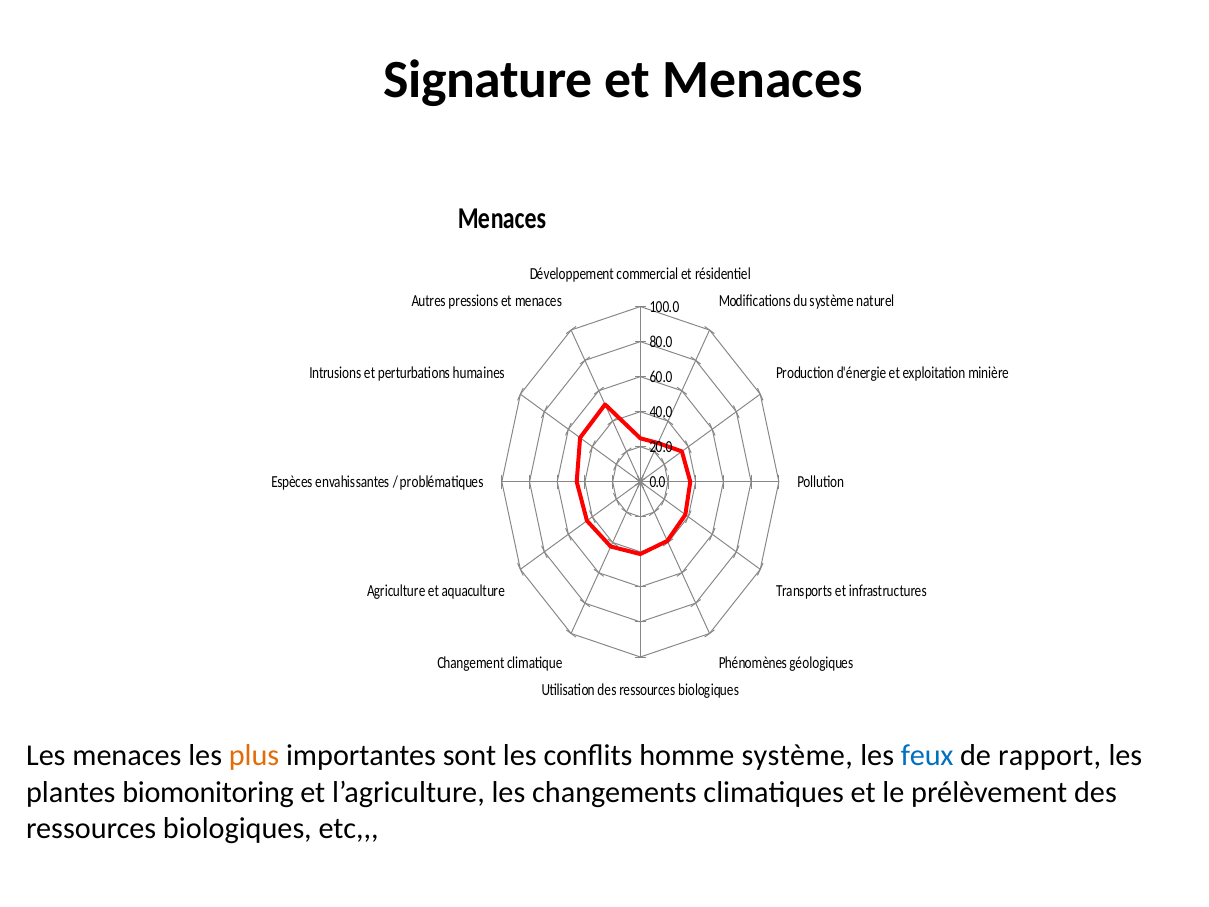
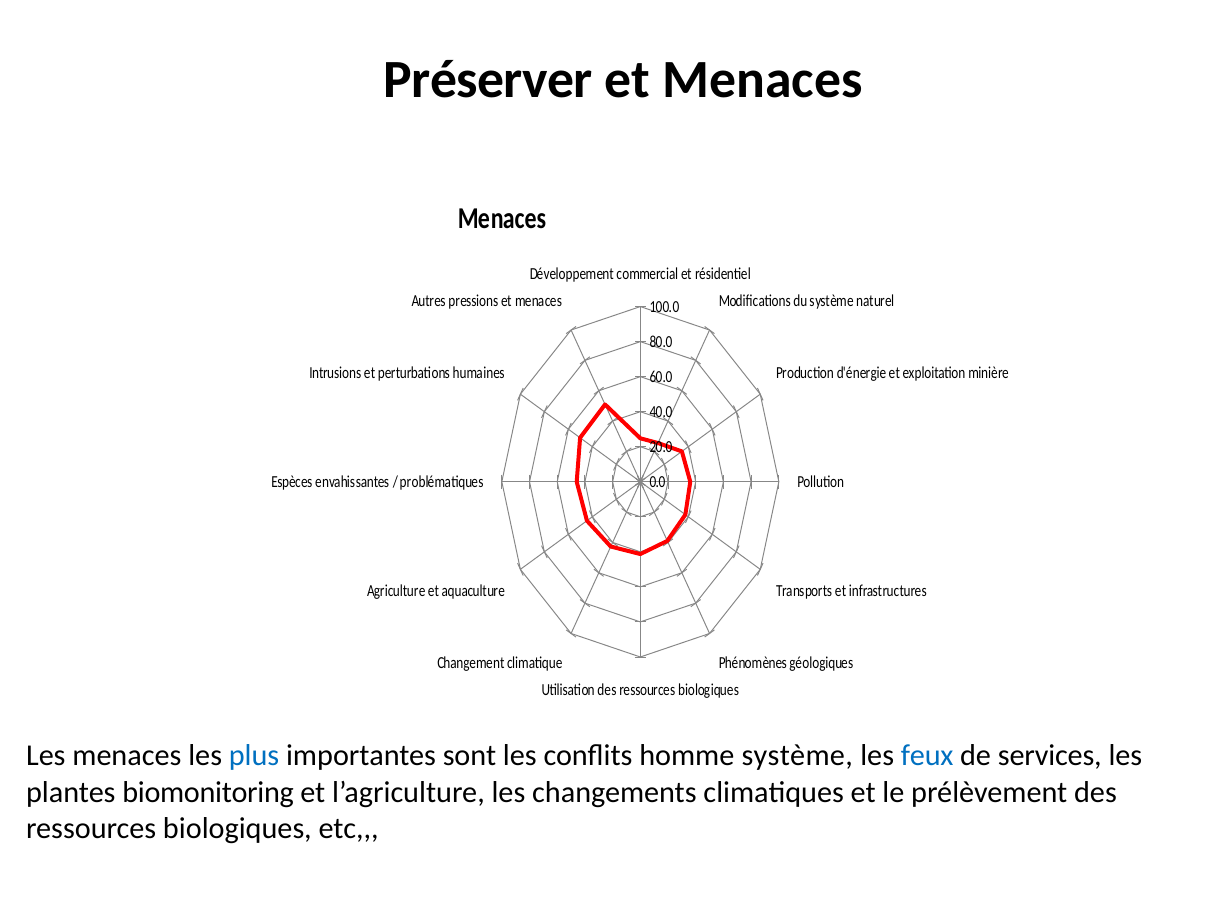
Signature: Signature -> Préserver (488, 80)
plus colour: orange -> blue (254, 756)
rapport: rapport -> services (1050, 756)
